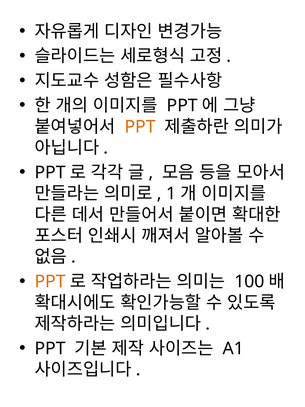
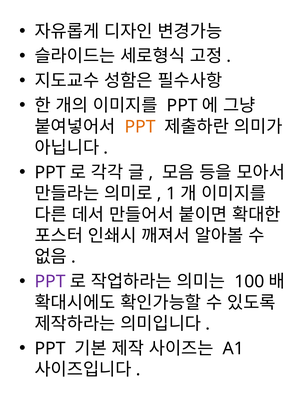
PPT colour: orange -> purple (50, 281)
